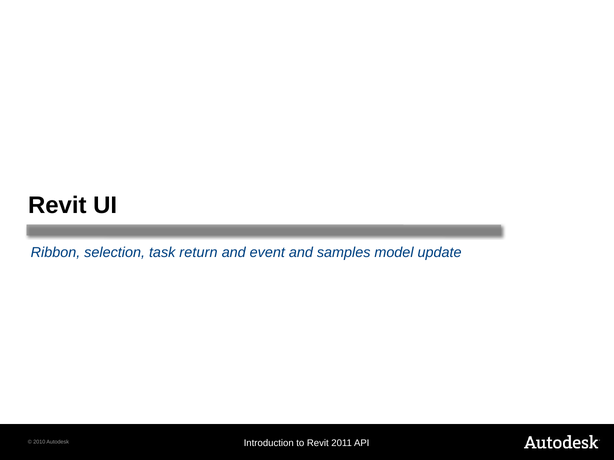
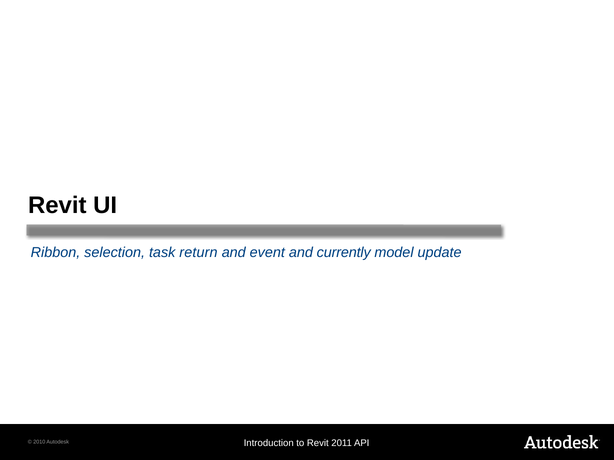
samples: samples -> currently (344, 253)
